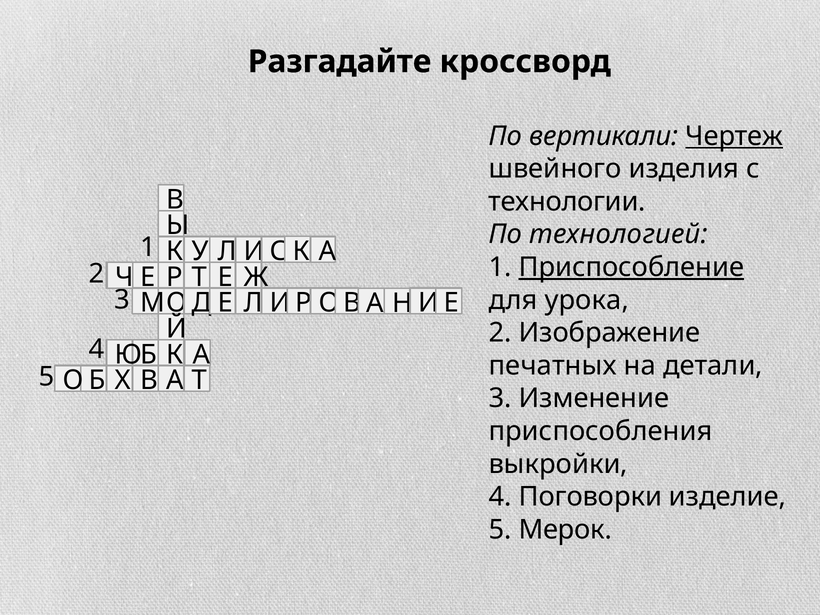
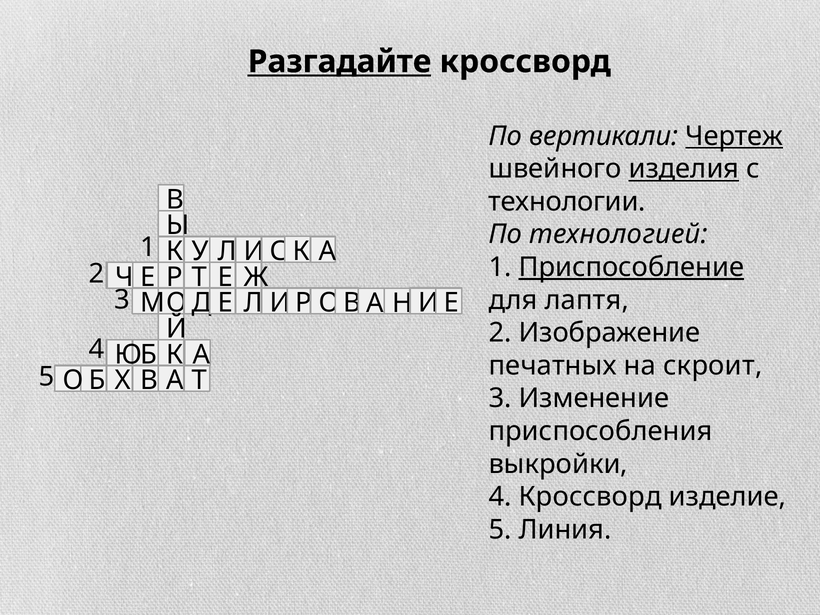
Разгадайте underline: none -> present (340, 62)
изделия underline: none -> present (684, 169)
урока: урока -> лаптя (587, 300)
детали: детали -> скроит (713, 366)
4 Поговорки: Поговорки -> Кроссворд (590, 497)
Мерок: Мерок -> Линия (565, 530)
